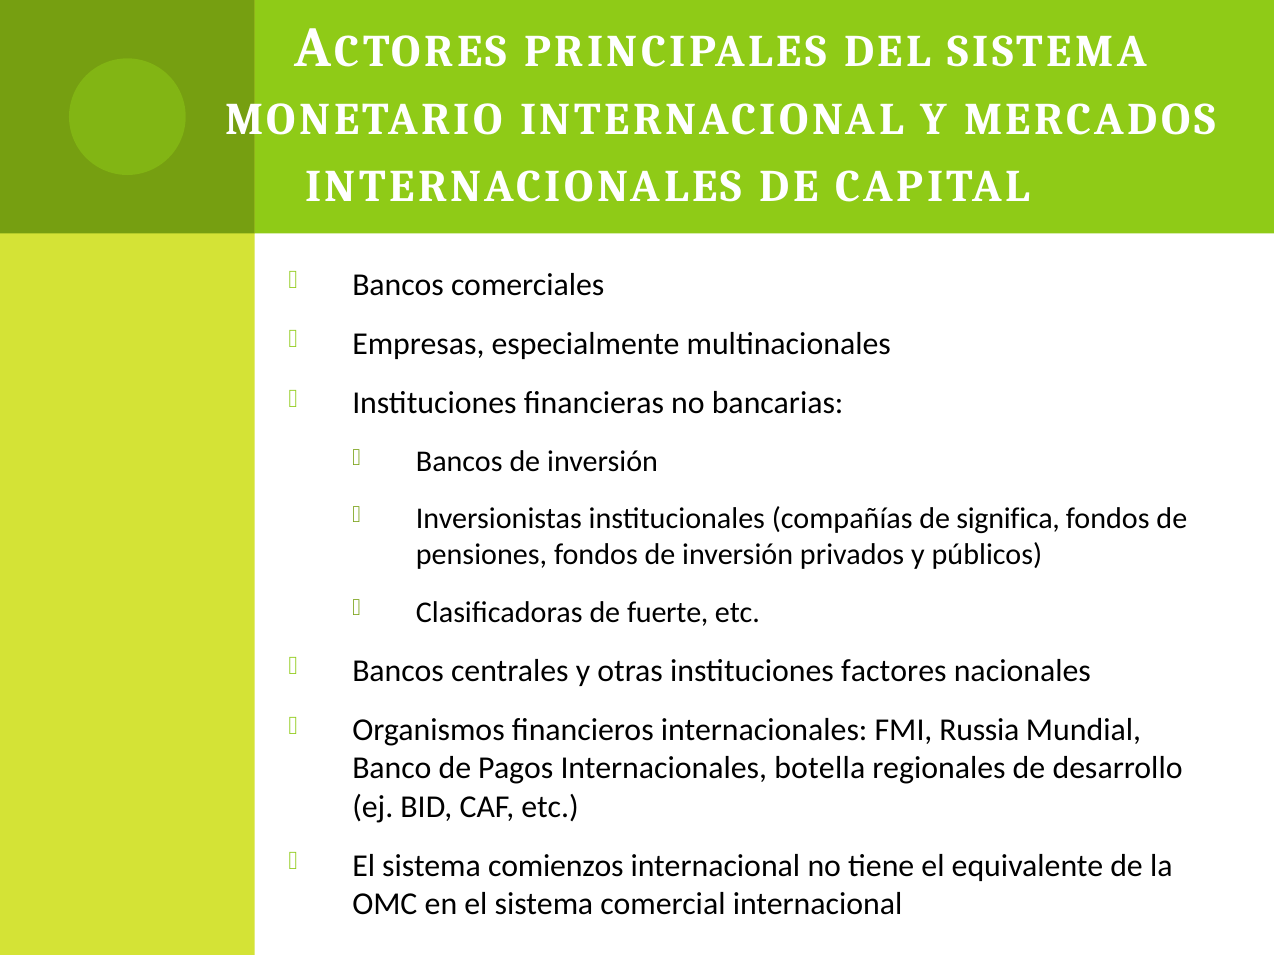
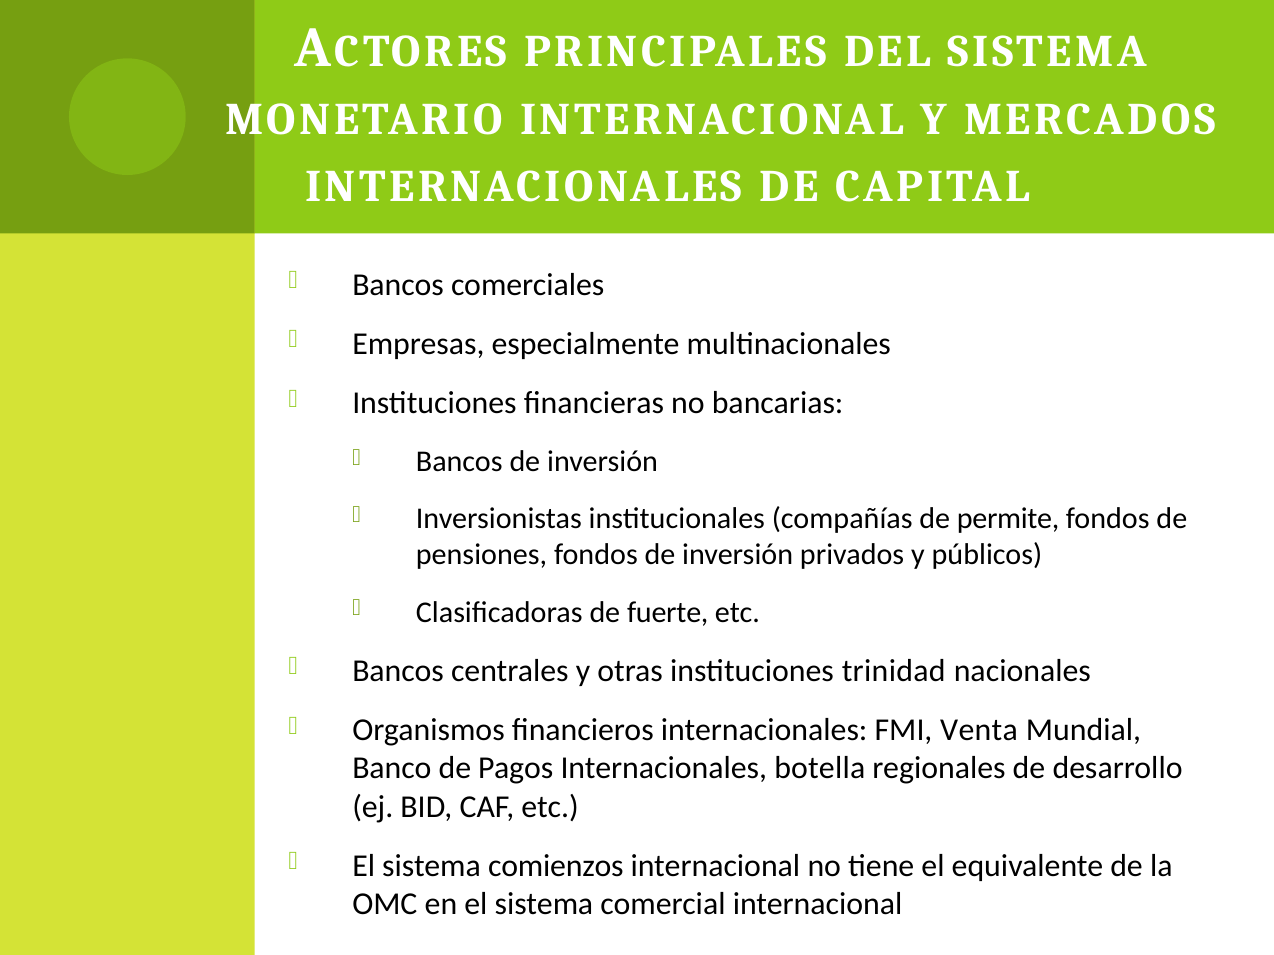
significa: significa -> permite (1008, 519)
factores: factores -> trinidad (894, 671)
Russia: Russia -> Venta (979, 731)
